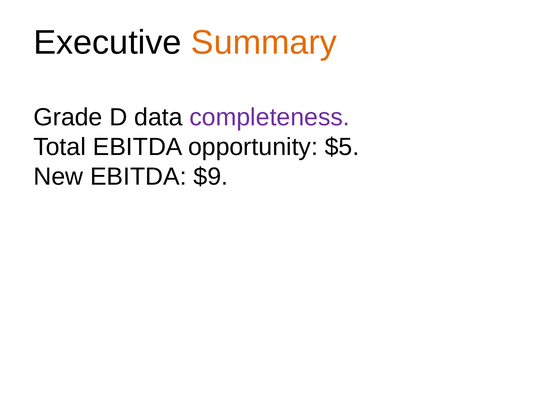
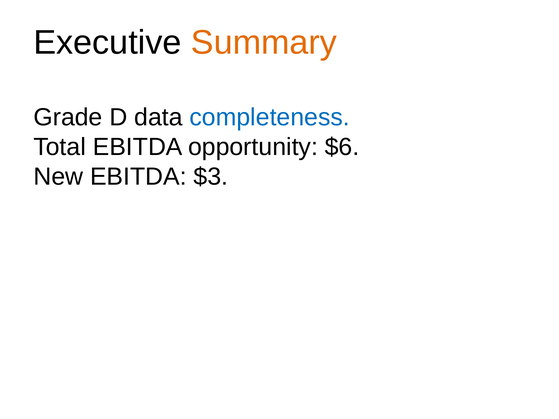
completeness colour: purple -> blue (270, 117)
$5: $5 -> $6 (342, 147)
$9: $9 -> $3 (211, 177)
